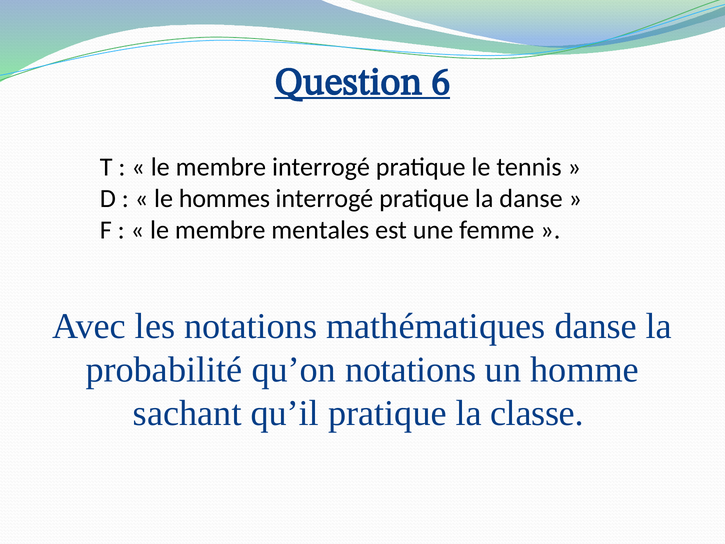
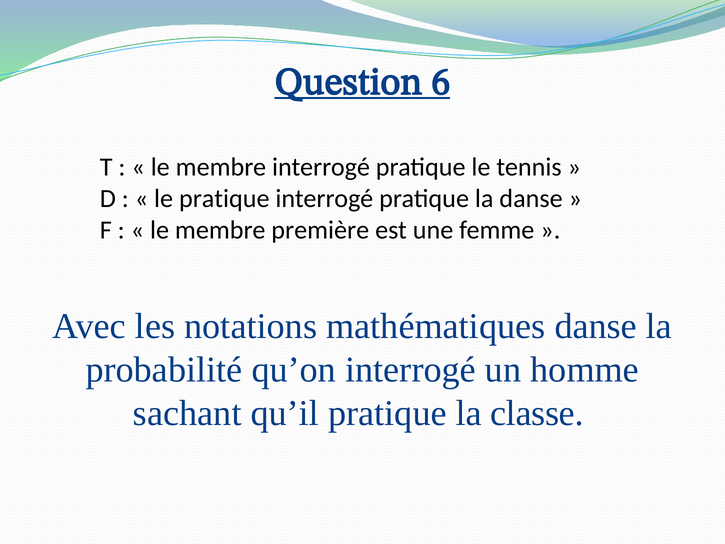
le hommes: hommes -> pratique (224, 199)
mentales: mentales -> première (320, 230)
qu’on notations: notations -> interrogé (411, 370)
